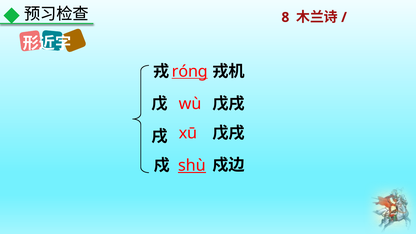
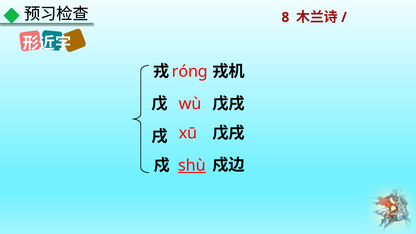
róng underline: present -> none (190, 71)
